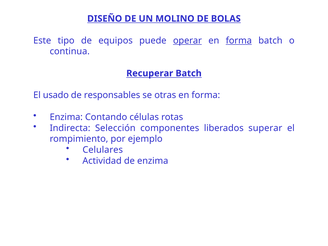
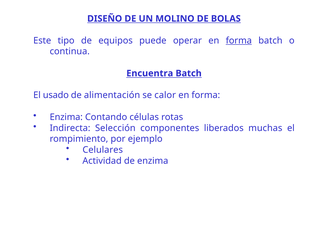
operar underline: present -> none (187, 41)
Recuperar: Recuperar -> Encuentra (150, 73)
responsables: responsables -> alimentación (112, 95)
otras: otras -> calor (165, 95)
superar: superar -> muchas (265, 128)
